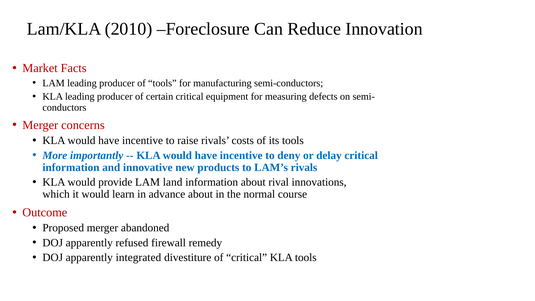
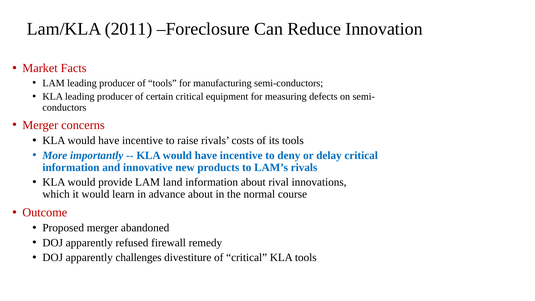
2010: 2010 -> 2011 (129, 29)
integrated: integrated -> challenges (139, 258)
